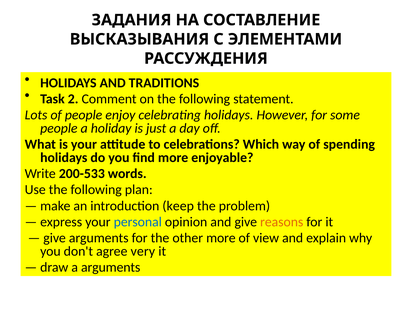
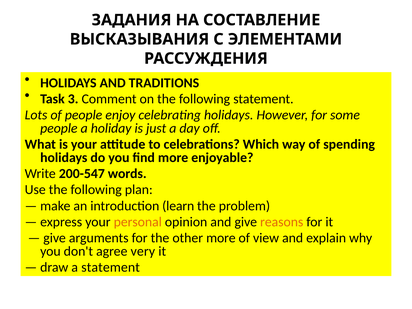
2: 2 -> 3 (73, 99)
200-533: 200-533 -> 200-547 (82, 174)
keep: keep -> learn (178, 206)
personal colour: blue -> orange (138, 222)
a arguments: arguments -> statement (111, 267)
